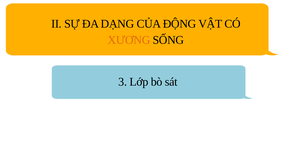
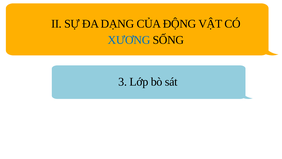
XƯƠNG colour: orange -> blue (129, 40)
